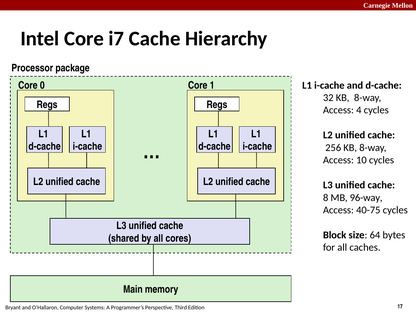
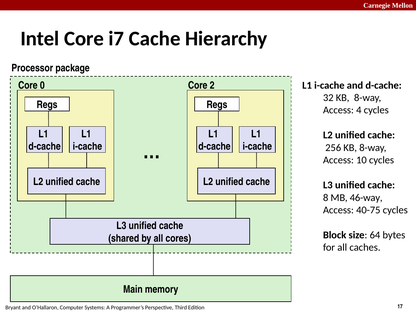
1: 1 -> 2 (212, 85)
96-way: 96-way -> 46-way (366, 198)
